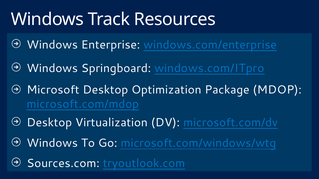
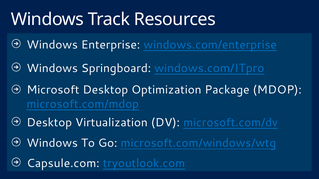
Sources.com: Sources.com -> Capsule.com (63, 164)
